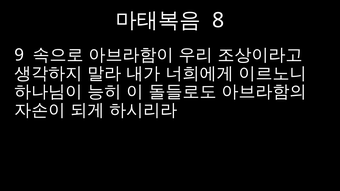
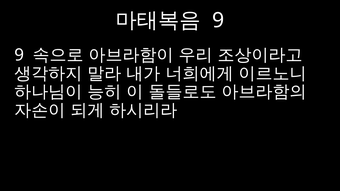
8: 8 -> 9 (218, 20)
